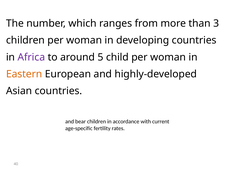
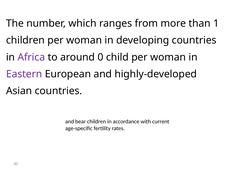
3: 3 -> 1 (216, 23)
5: 5 -> 0 (100, 57)
Eastern colour: orange -> purple (24, 74)
